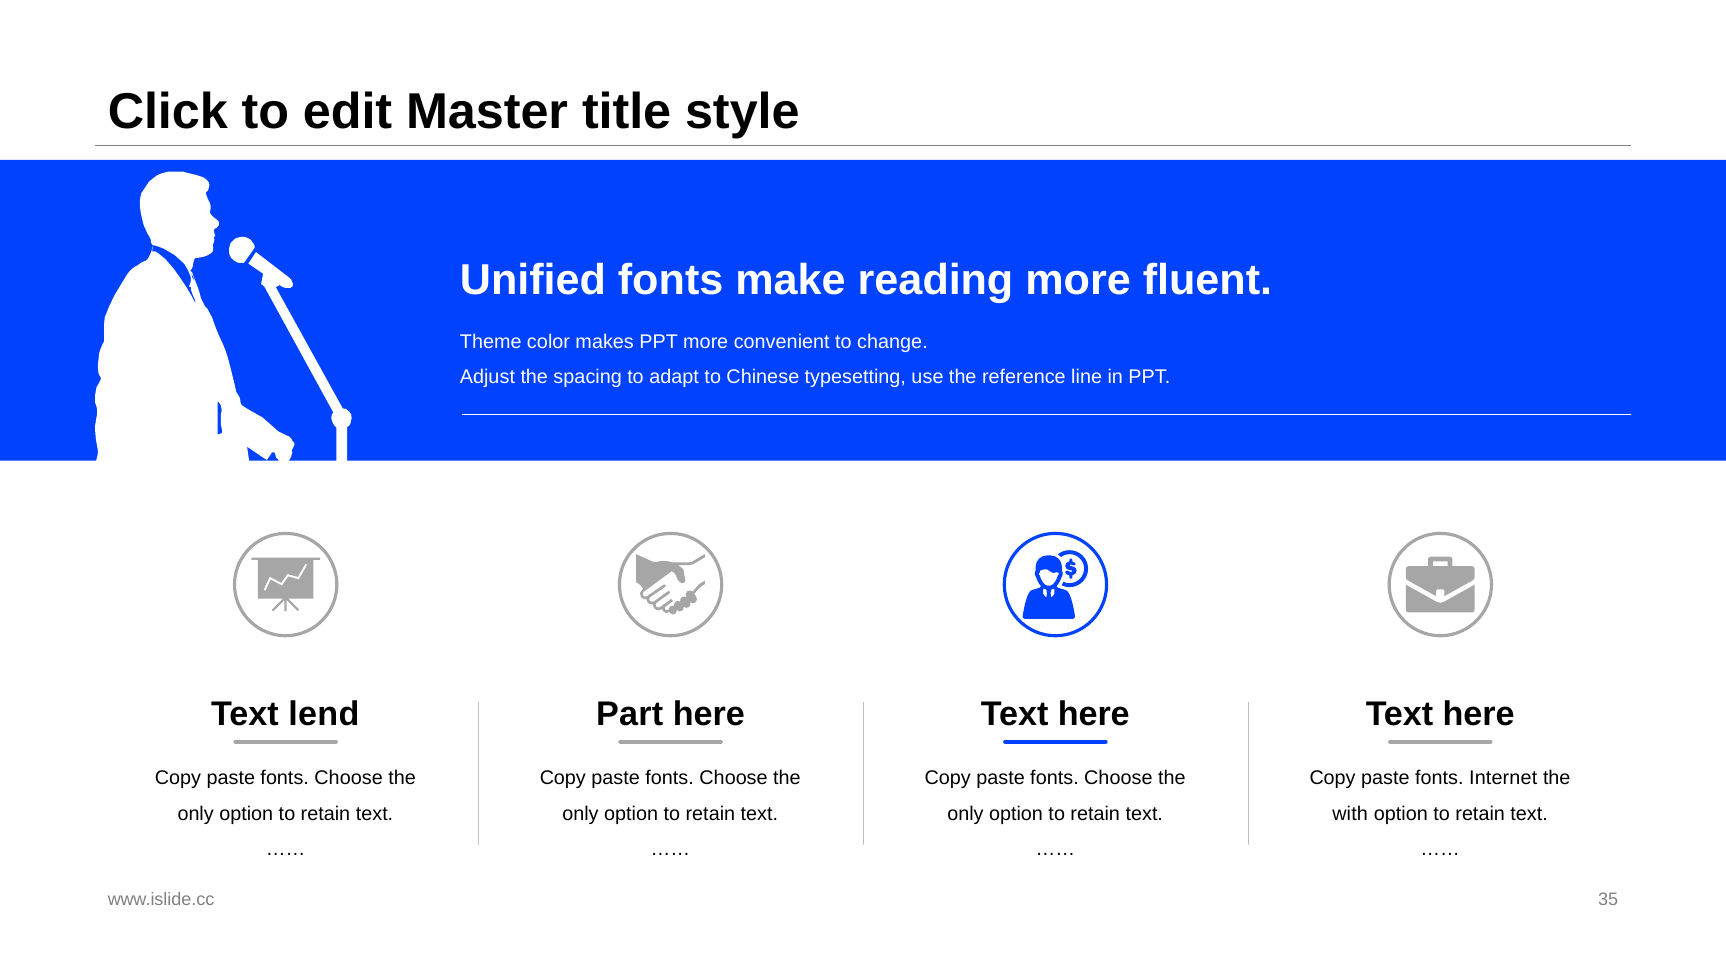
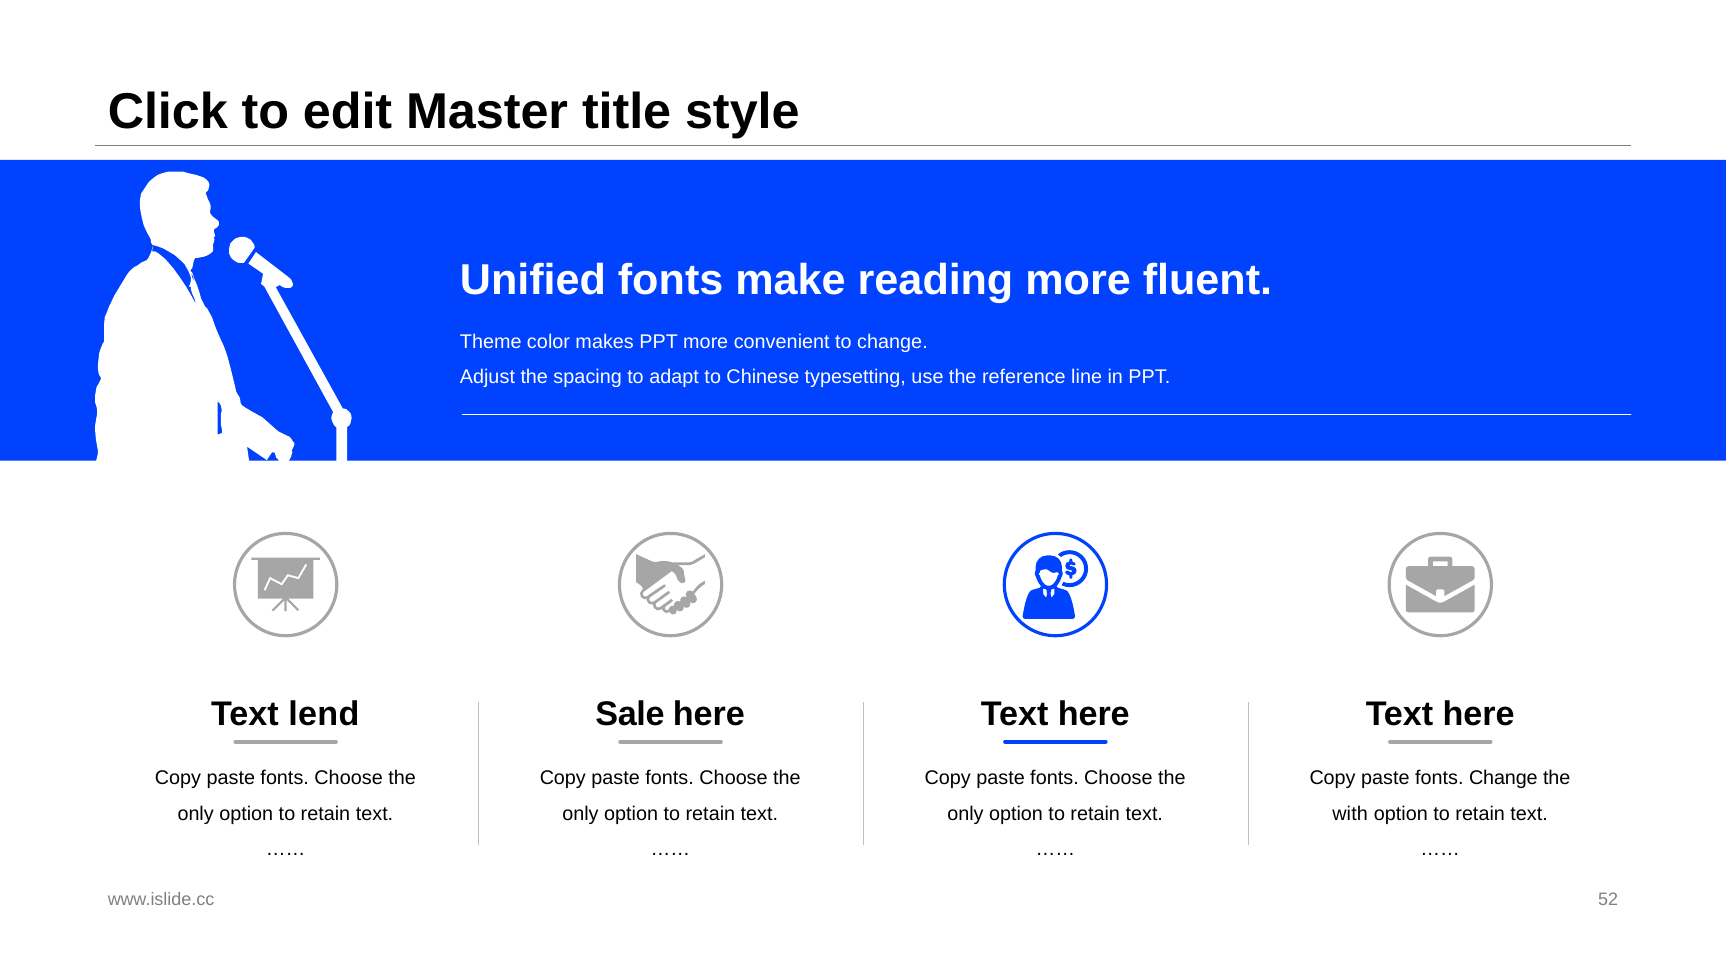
Part: Part -> Sale (630, 714)
fonts Internet: Internet -> Change (1503, 778)
35: 35 -> 52 (1608, 899)
